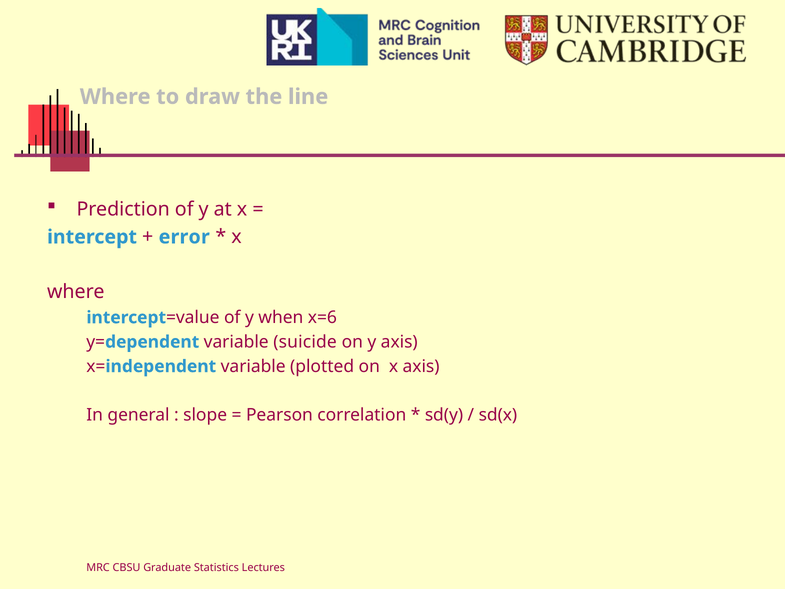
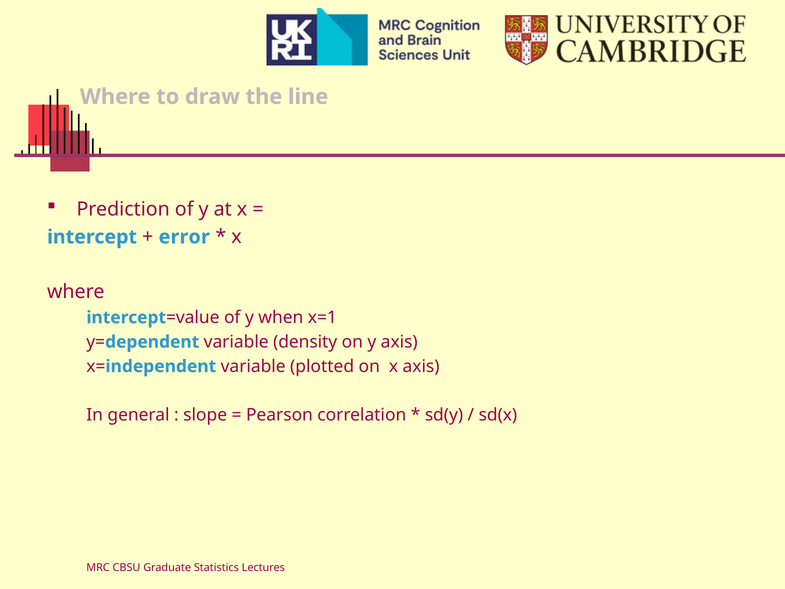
x=6: x=6 -> x=1 (322, 317)
suicide: suicide -> density (305, 342)
